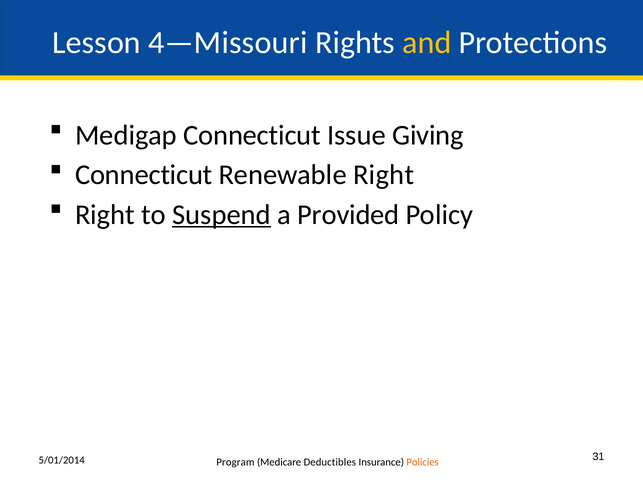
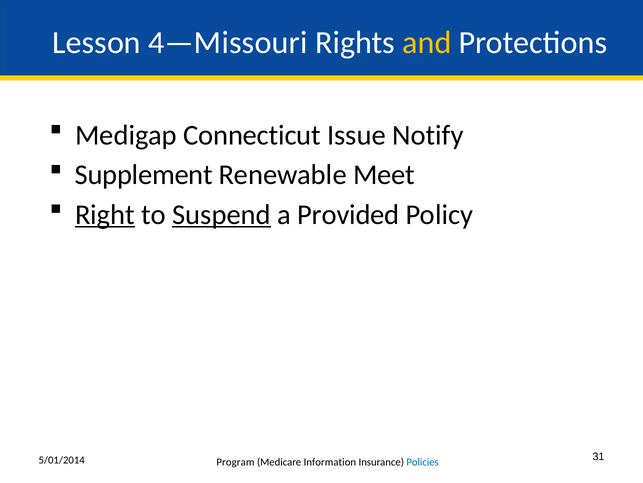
Giving: Giving -> Notify (428, 135)
Connecticut: Connecticut -> Supplement (144, 175)
Renewable Right: Right -> Meet (384, 175)
Right underline: none -> present (105, 214)
Deductibles: Deductibles -> Information (330, 462)
Policies colour: orange -> blue (423, 462)
